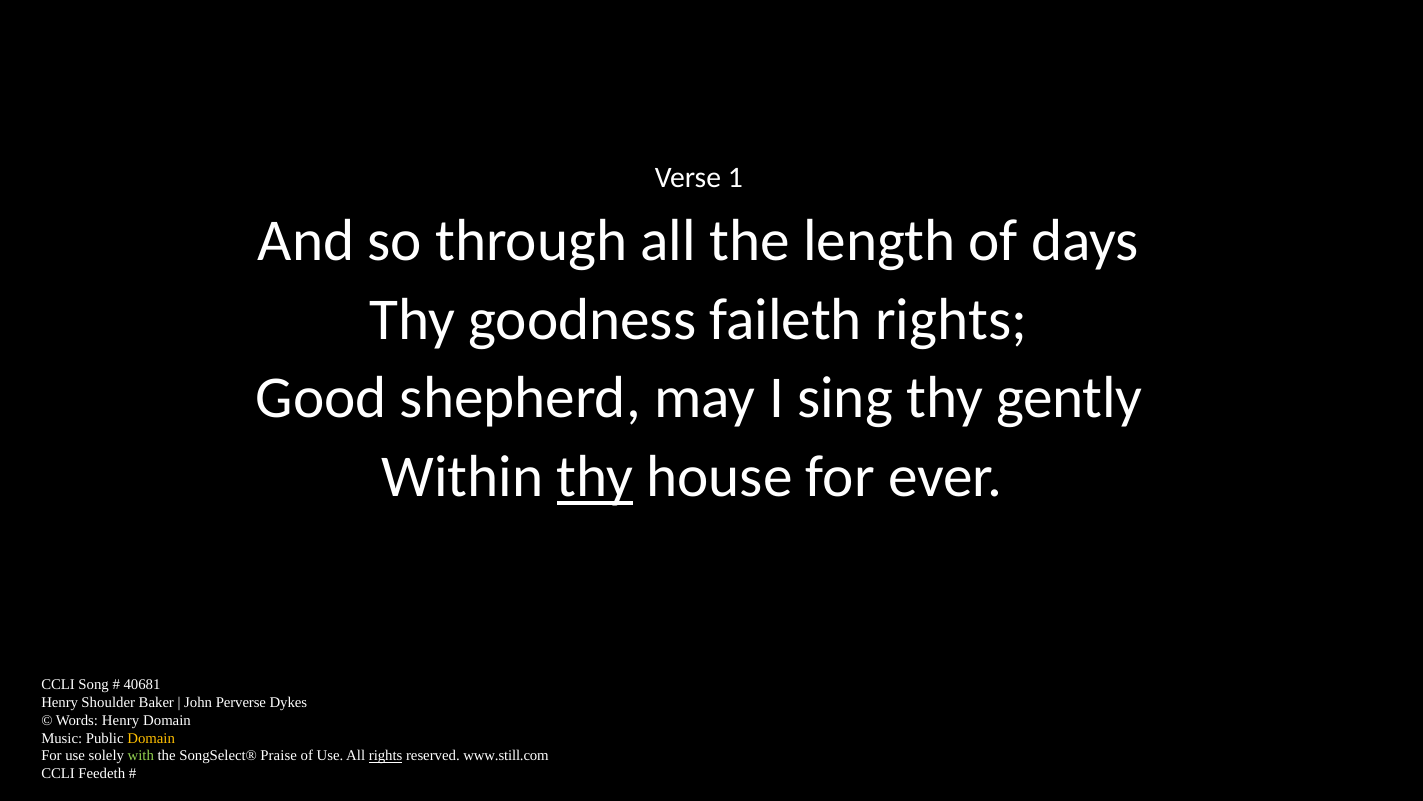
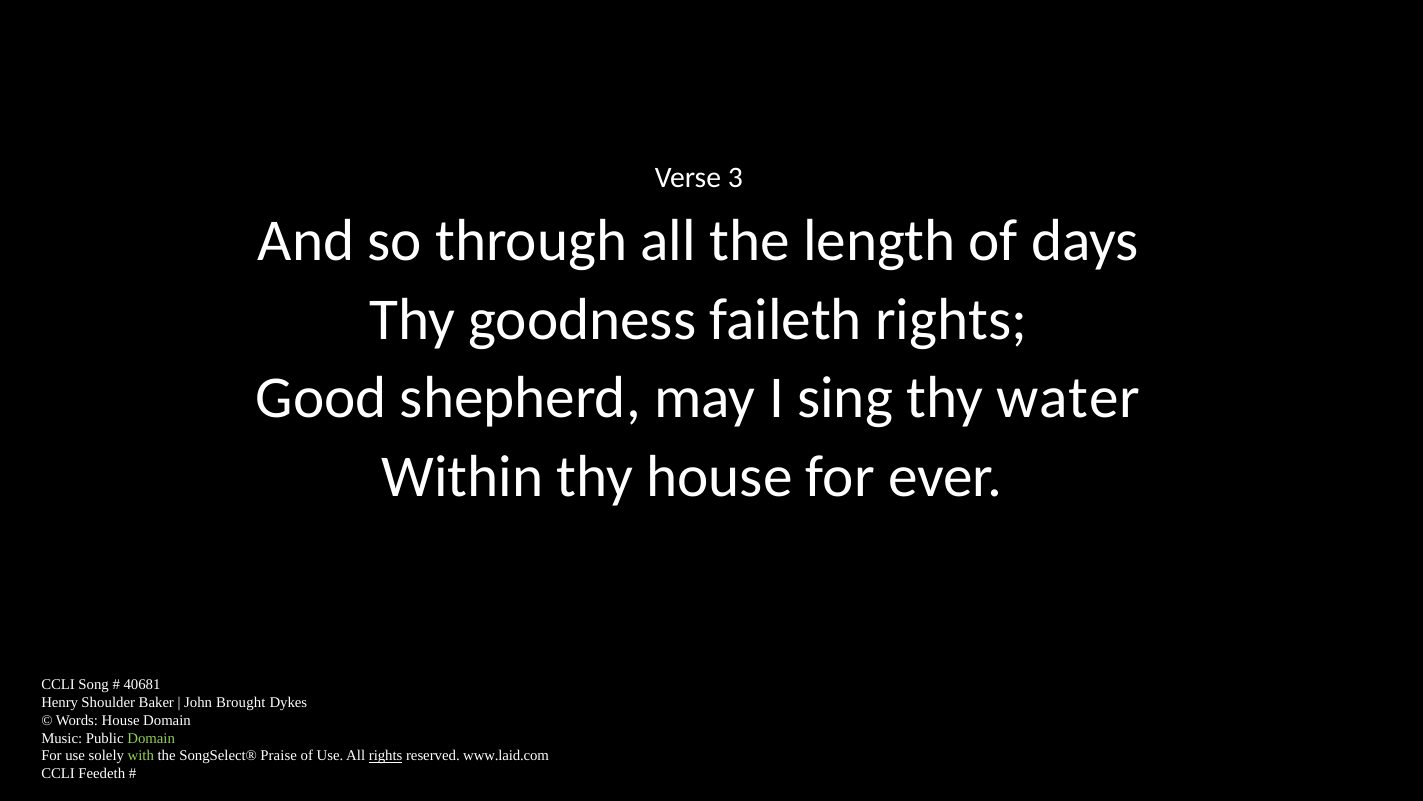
1: 1 -> 3 (735, 178)
gently: gently -> water (1068, 398)
thy underline: present -> none (595, 477)
Perverse: Perverse -> Brought (241, 702)
Words Henry: Henry -> House (121, 720)
Domain colour: yellow -> light green (151, 738)
www.still.com: www.still.com -> www.laid.com (506, 755)
